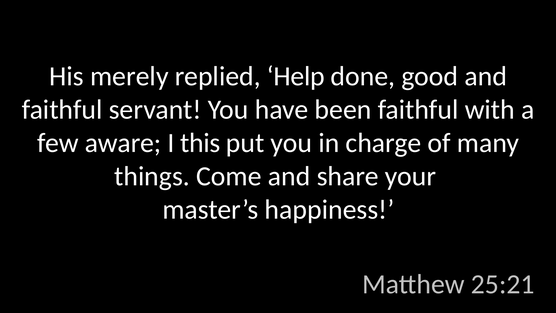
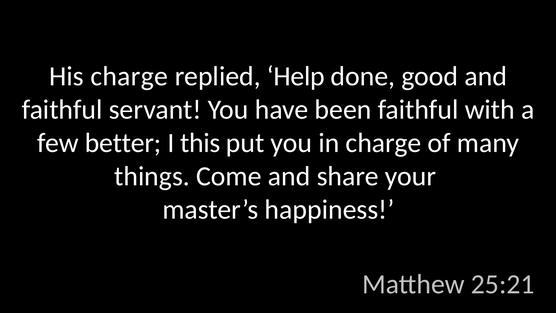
His merely: merely -> charge (129, 76)
aware: aware -> better (123, 143)
